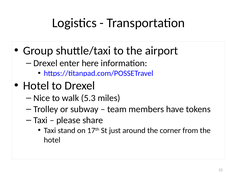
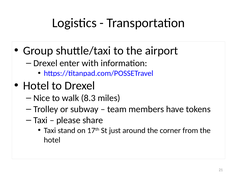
here: here -> with (90, 63)
5.3: 5.3 -> 8.3 (88, 98)
